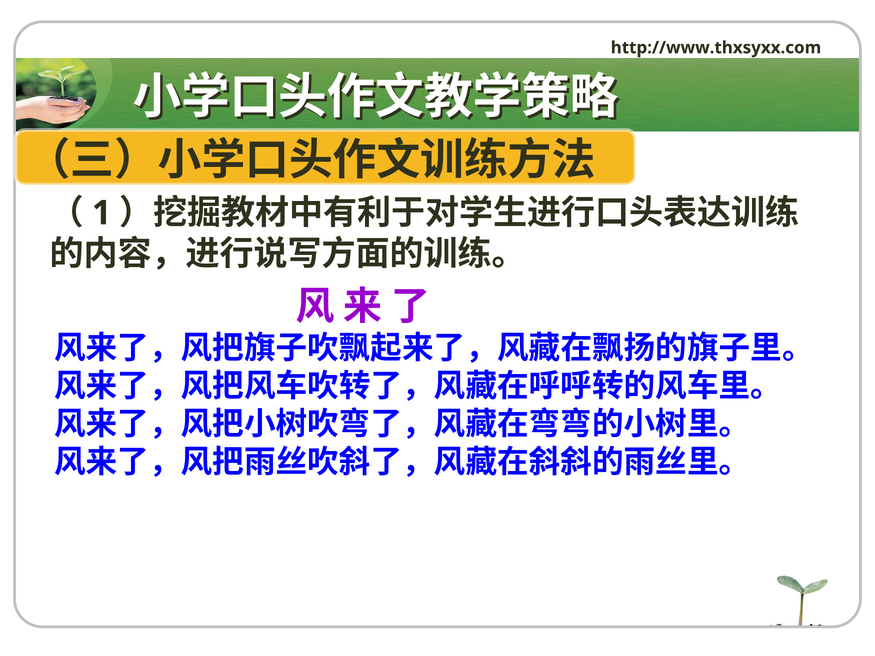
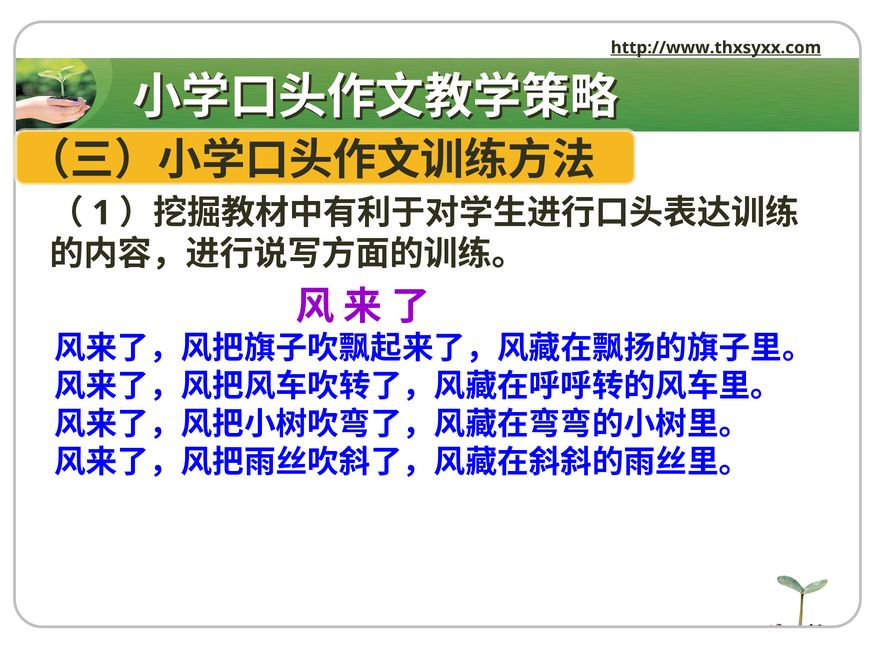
http://www.thxsyxx.com underline: none -> present (716, 48)
